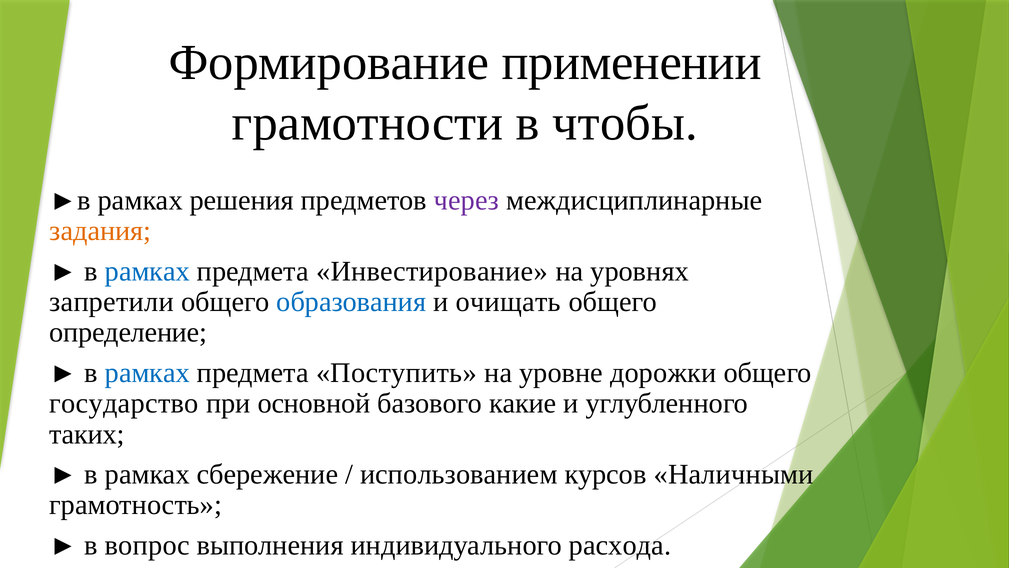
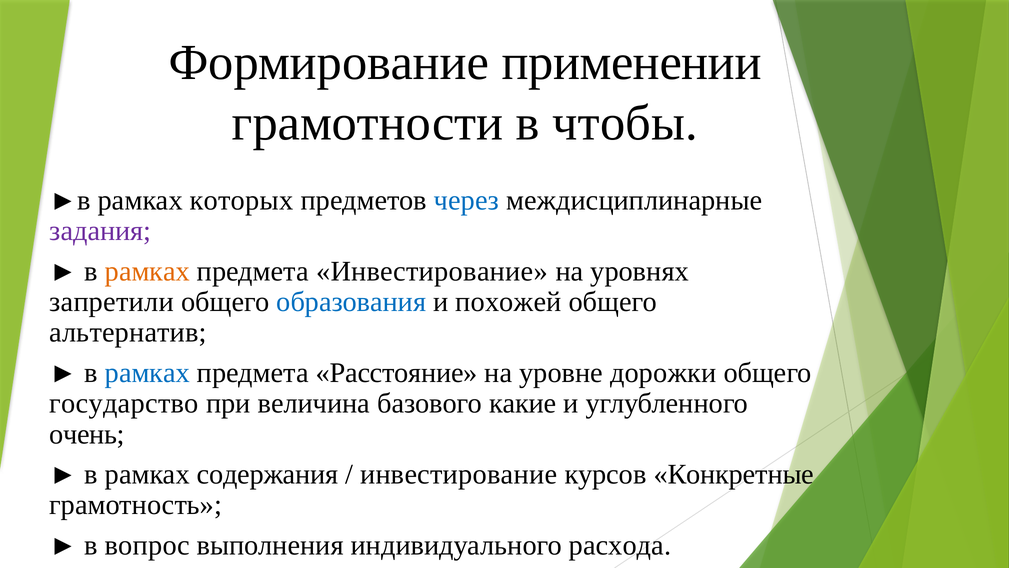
решения: решения -> которых (242, 200)
через colour: purple -> blue (466, 200)
задания colour: orange -> purple (100, 231)
рамках colour: blue -> orange (147, 271)
очищать: очищать -> похожей (508, 302)
определение: определение -> альтернатив (128, 332)
Поступить: Поступить -> Расстояние (397, 372)
основной: основной -> величина (314, 403)
таких: таких -> очень (87, 434)
сбережение: сбережение -> содержания (268, 474)
использованием: использованием -> инвестирование (459, 474)
Наличными: Наличными -> Конкретные (734, 474)
